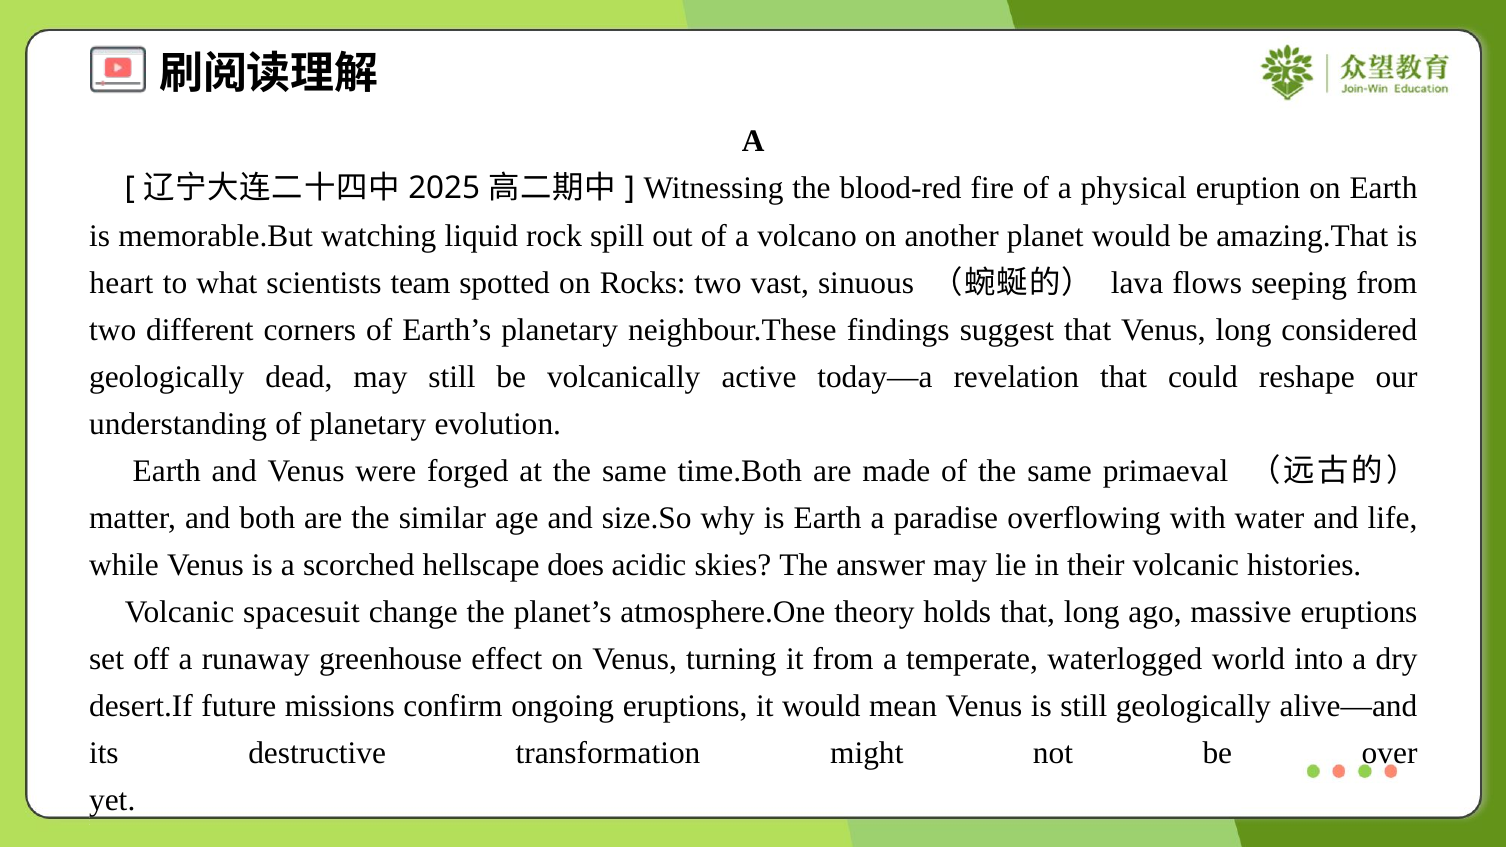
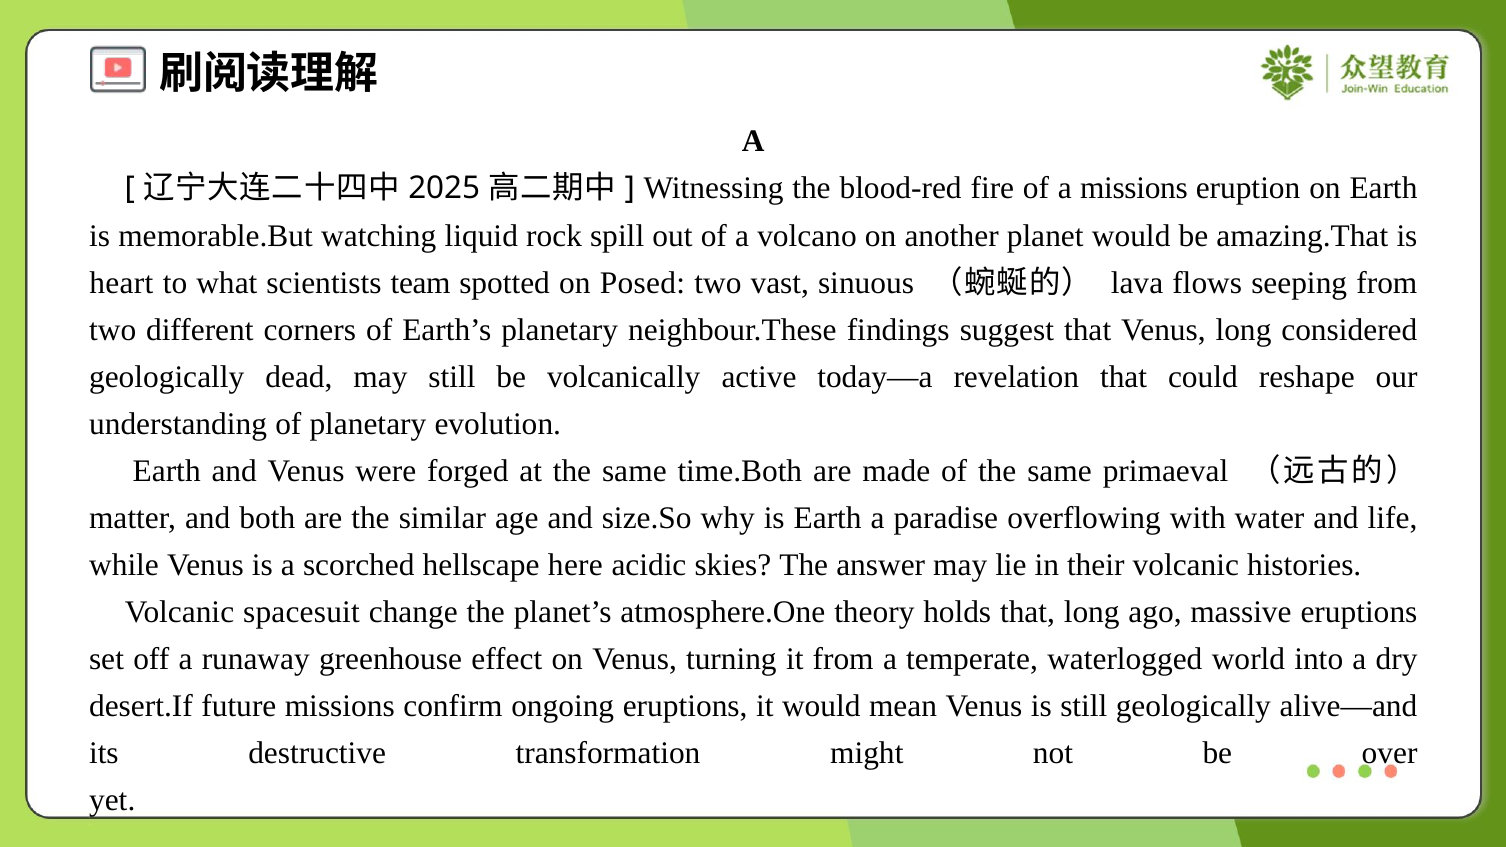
a physical: physical -> missions (1134, 189)
Rocks: Rocks -> Posed (642, 283)
does: does -> here (575, 565)
